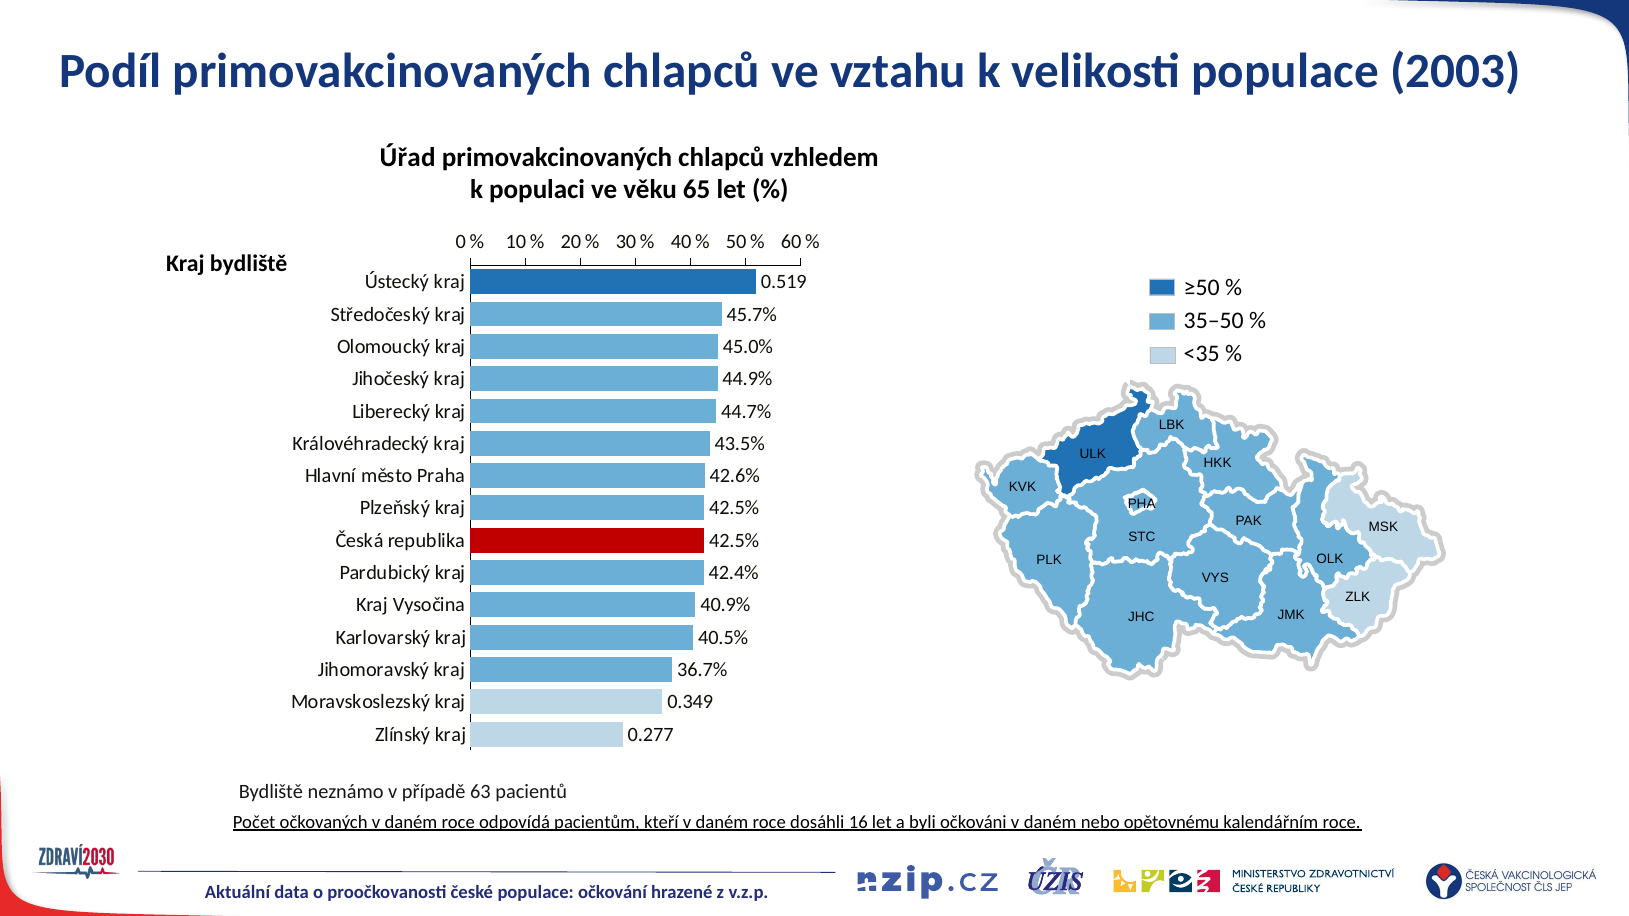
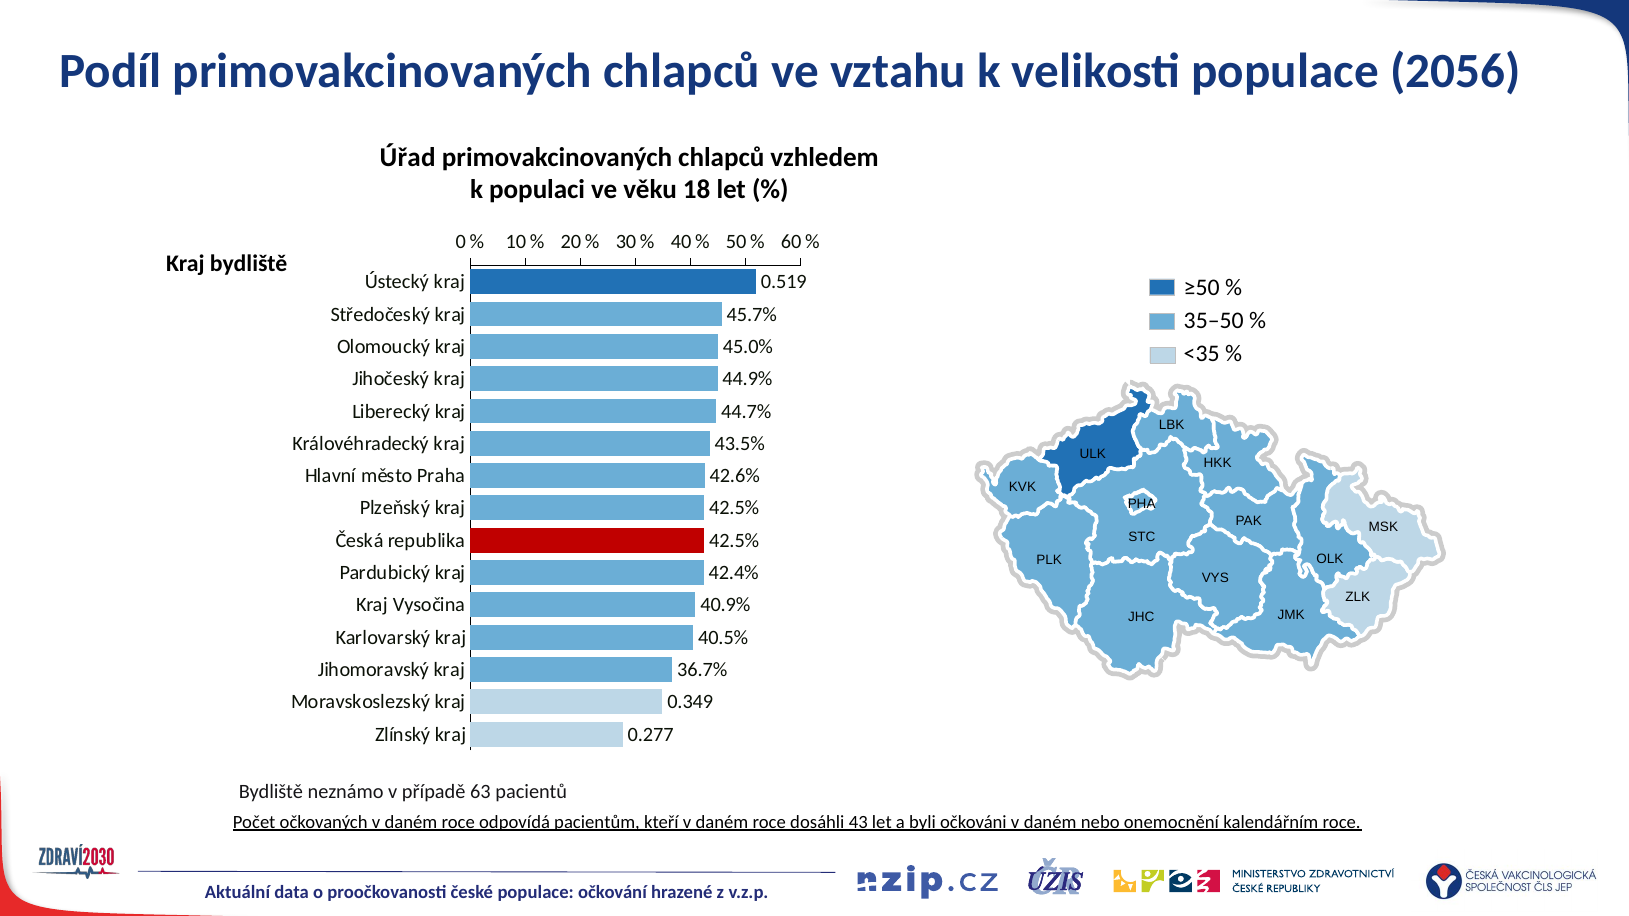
2003: 2003 -> 2056 (1455, 72)
65: 65 -> 18 (697, 190)
16: 16 -> 43 (858, 822)
opětovnému: opětovnému -> onemocnění (1171, 822)
